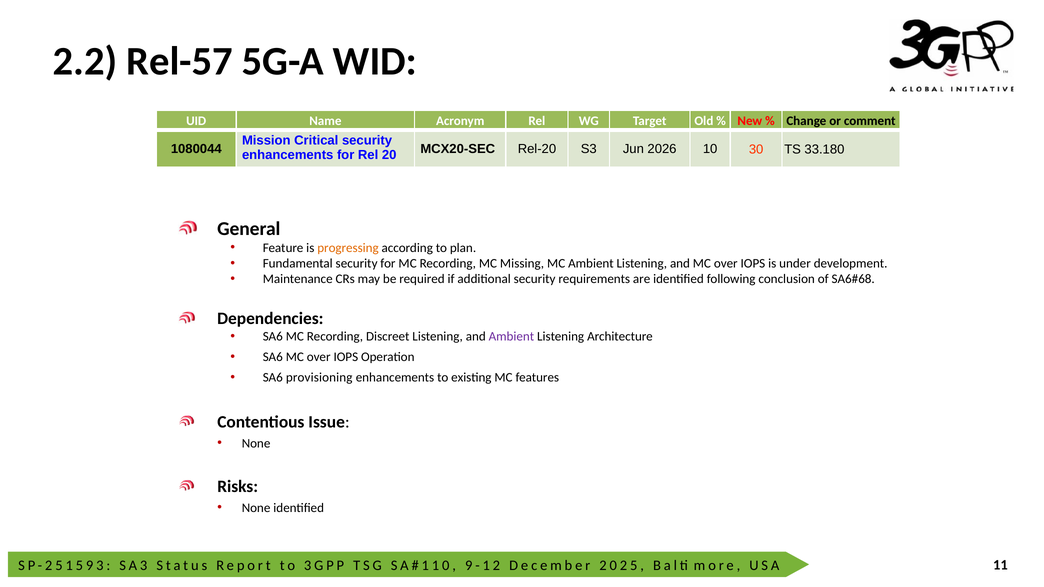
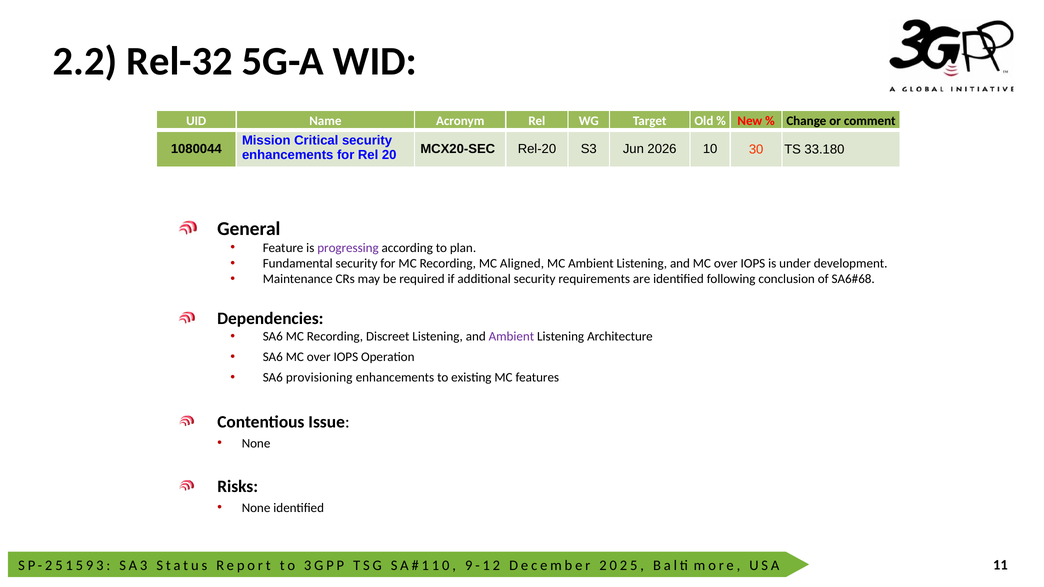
Rel-57: Rel-57 -> Rel-32 (180, 61)
progressing colour: orange -> purple (348, 248)
Missing: Missing -> Aligned (522, 264)
